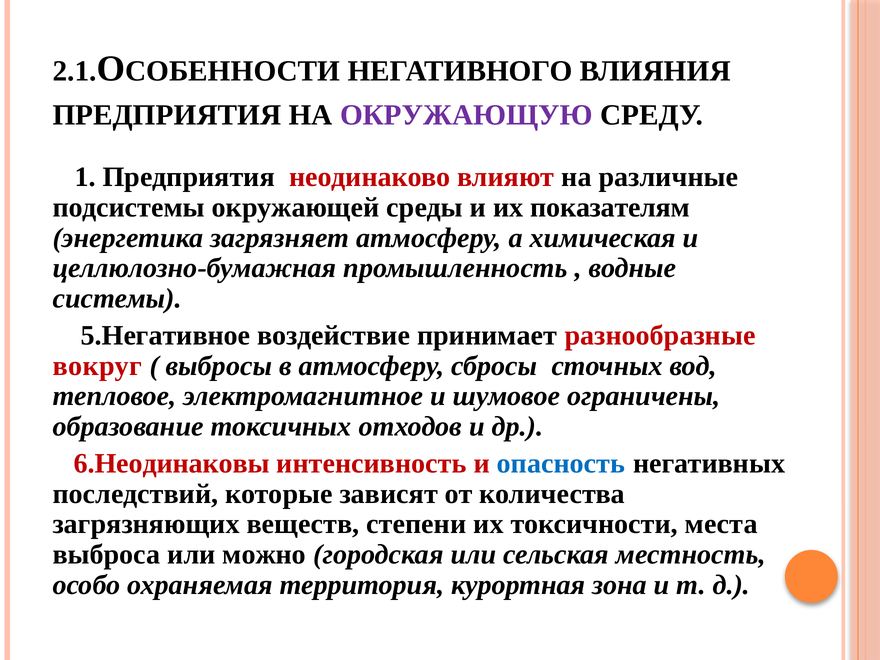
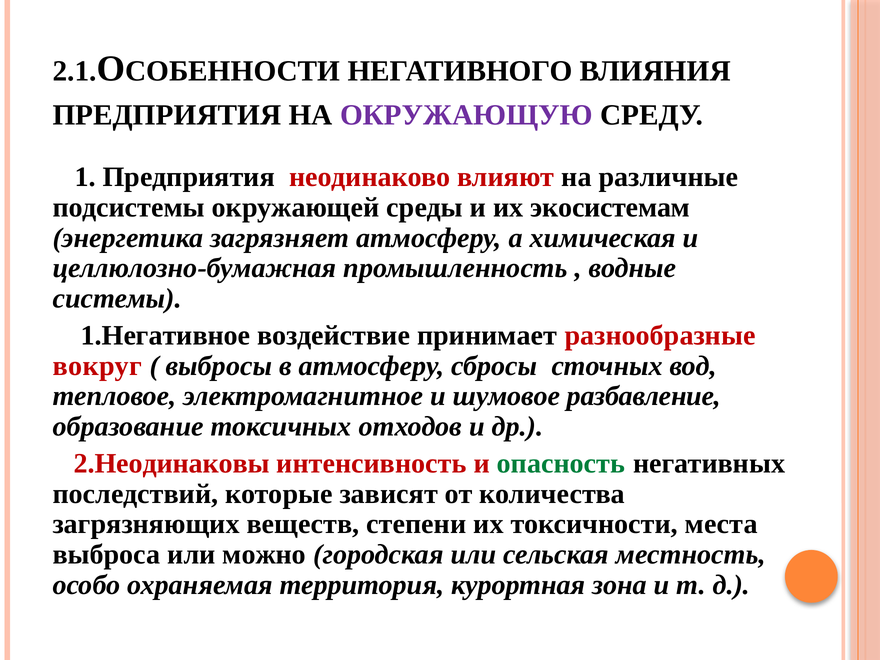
показателям: показателям -> экосистемам (610, 208)
5.Негативное: 5.Негативное -> 1.Негативное (166, 335)
ограничены: ограничены -> разбавление (644, 396)
6.Неодинаковы: 6.Неодинаковы -> 2.Неодинаковы (172, 463)
опасность colour: blue -> green (561, 463)
